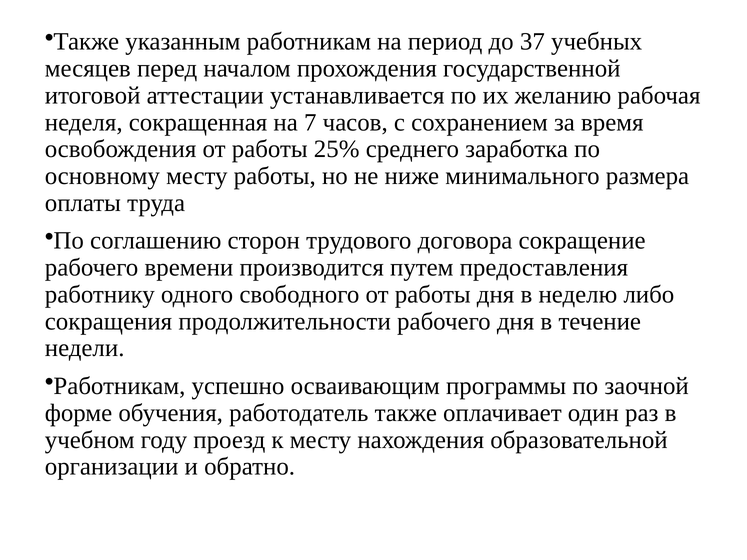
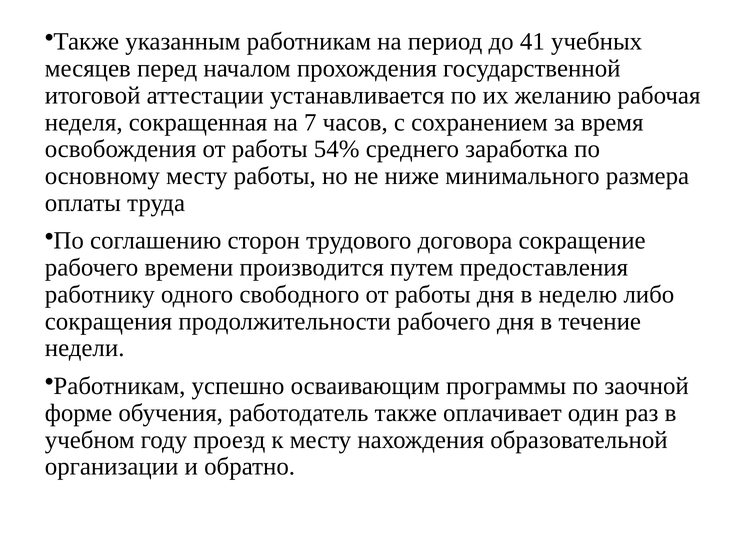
37: 37 -> 41 (532, 42)
25%: 25% -> 54% (337, 149)
